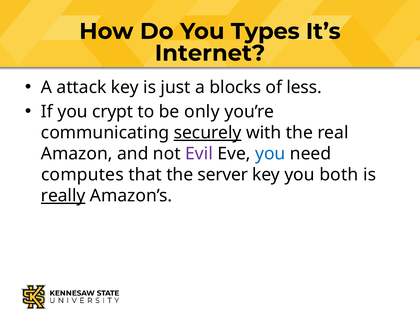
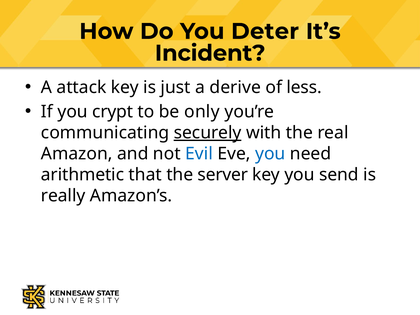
Types: Types -> Deter (265, 31)
Internet: Internet -> Incident (210, 53)
blocks: blocks -> derive (235, 87)
Evil colour: purple -> blue (199, 154)
computes: computes -> arithmetic (83, 175)
both: both -> send (339, 175)
really underline: present -> none (63, 196)
